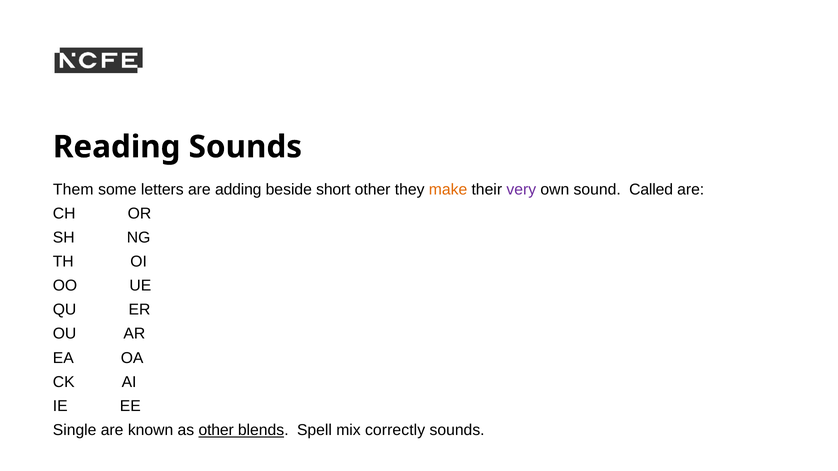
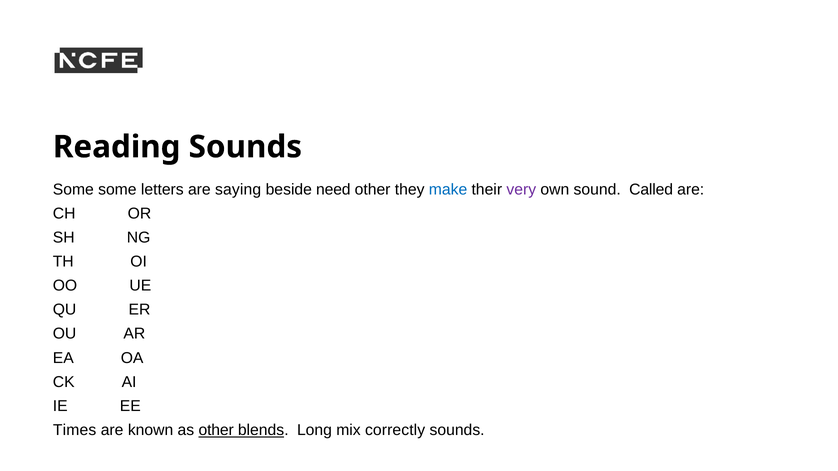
Them: Them -> Some (73, 189)
adding: adding -> saying (238, 189)
short: short -> need (333, 189)
make colour: orange -> blue (448, 189)
Single: Single -> Times (75, 430)
Spell: Spell -> Long (314, 430)
